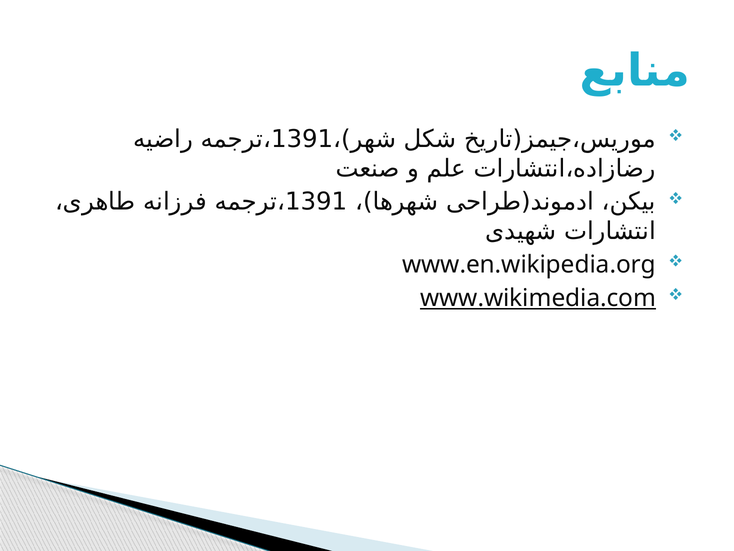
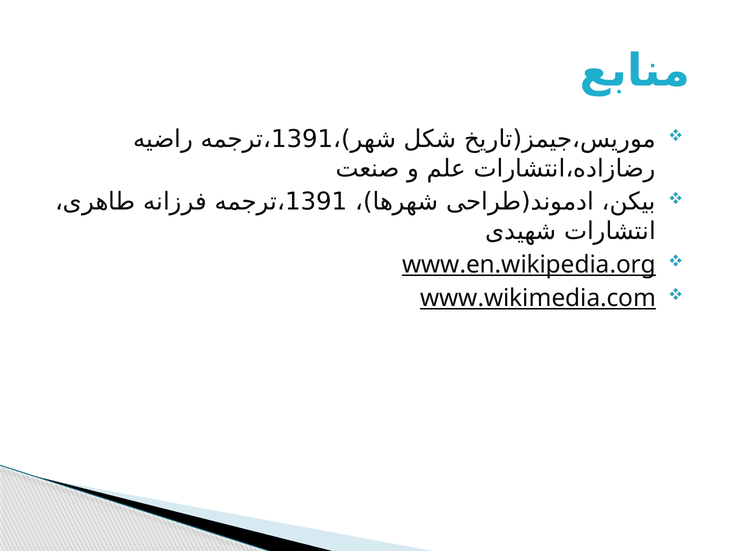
www.en.wikipedia.org underline: none -> present (529, 265)
